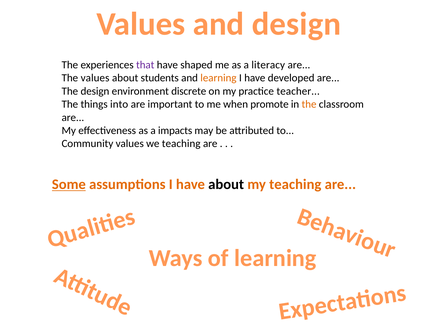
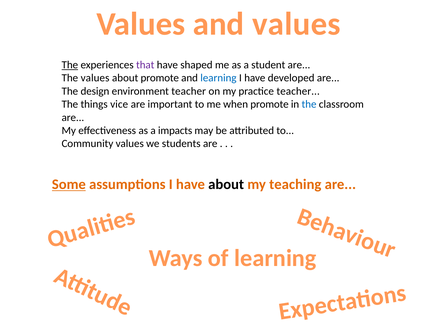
and design: design -> values (296, 24)
The underline: none -> present (70, 65)
literacy: literacy -> student (268, 65)
about students: students -> promote (160, 78)
learning colour: orange -> blue (218, 78)
environment discrete: discrete -> teacher (189, 91)
into: into -> vice (119, 104)
the colour: orange -> blue (309, 104)
we teaching: teaching -> students (181, 144)
